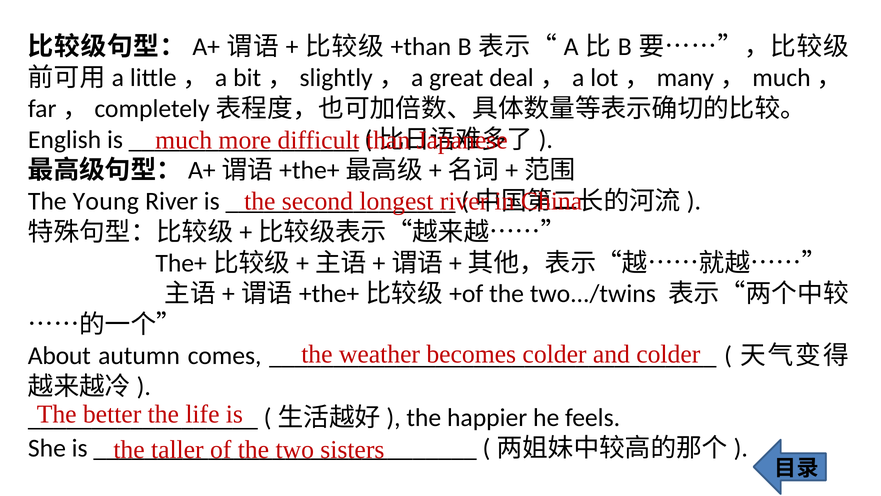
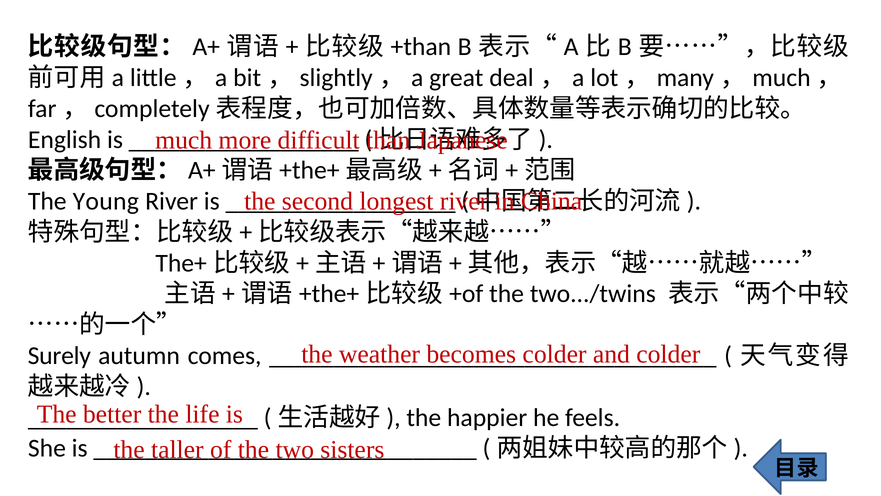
About: About -> Surely (59, 355)
